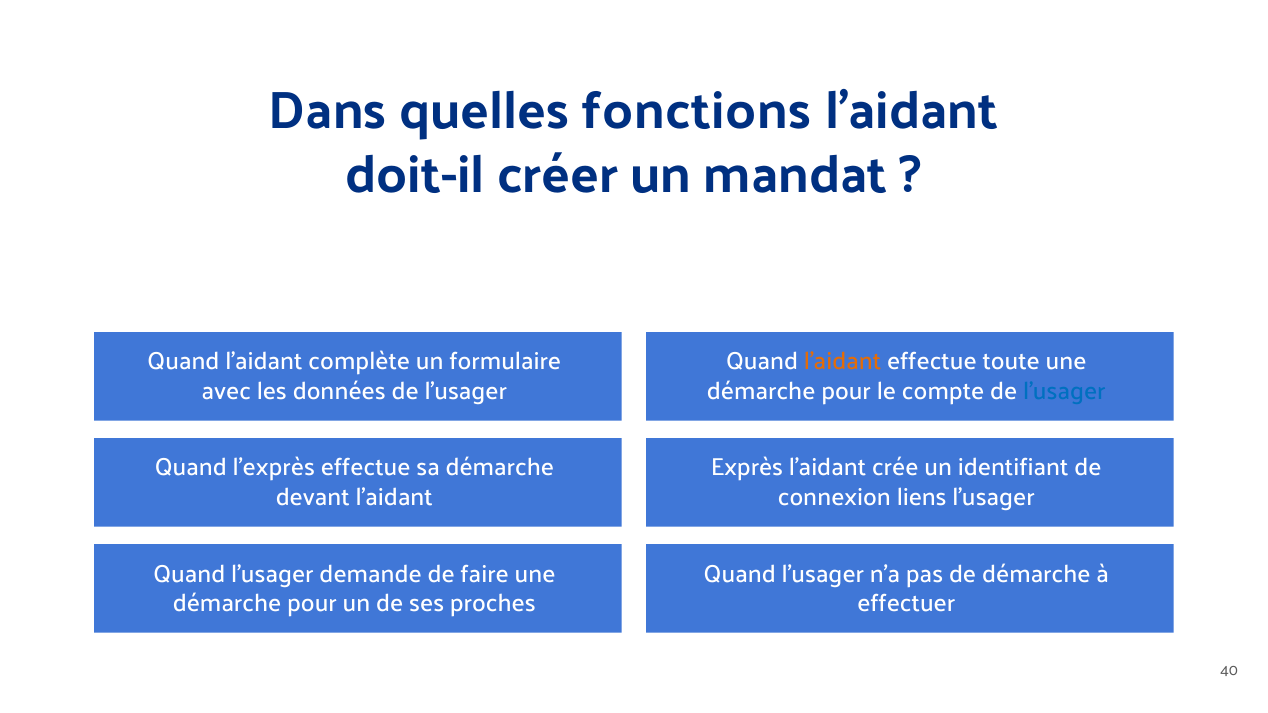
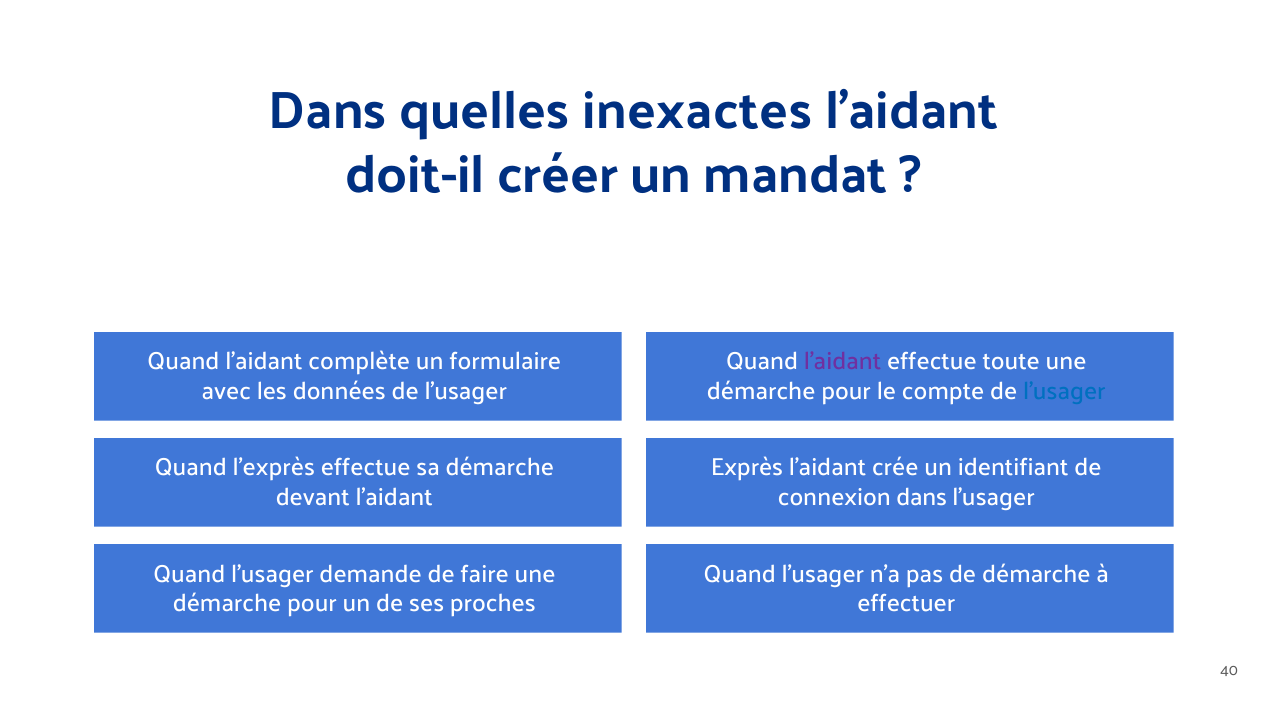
fonctions: fonctions -> inexactes (697, 111)
l’aidant colour: orange -> purple (843, 362)
connexion liens: liens -> dans (922, 498)
